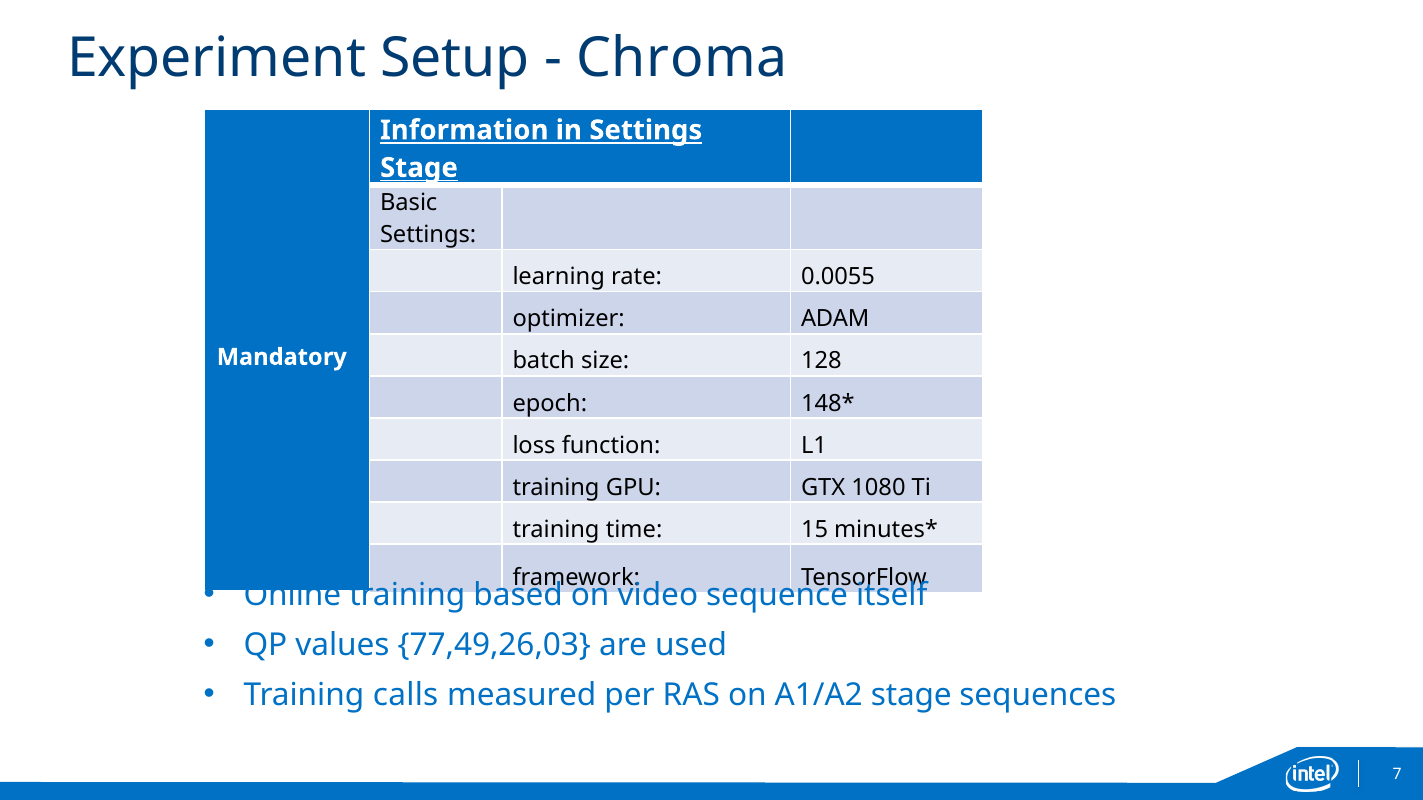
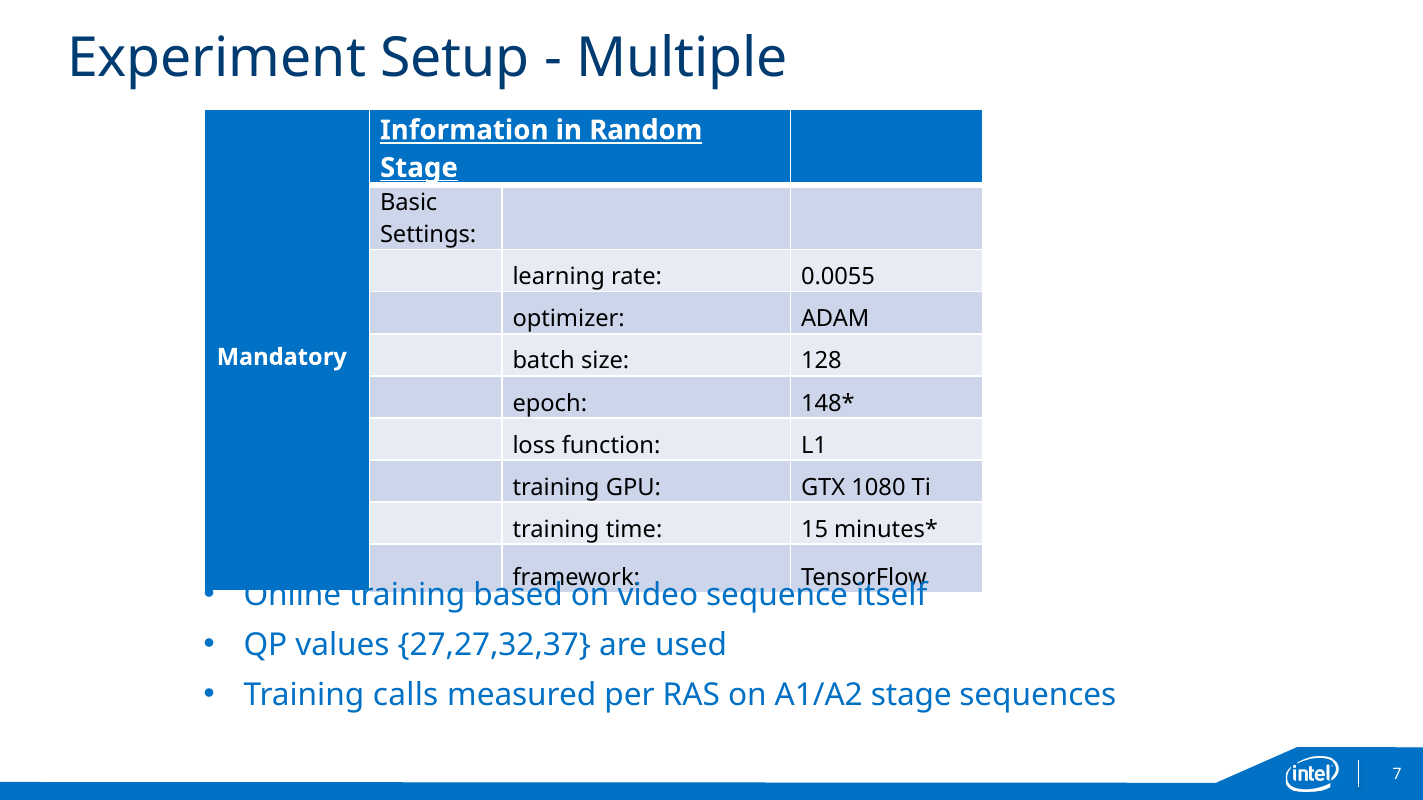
Chroma: Chroma -> Multiple (682, 58)
in Settings: Settings -> Random (646, 130)
77,49,26,03: 77,49,26,03 -> 27,27,32,37 (494, 645)
